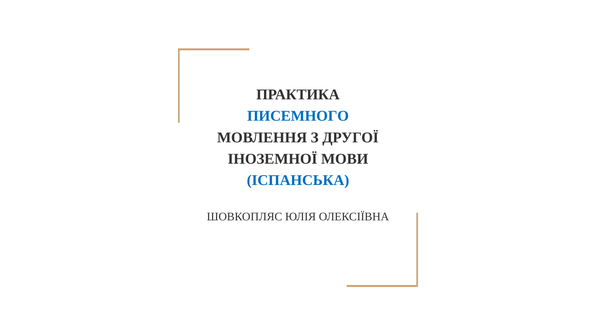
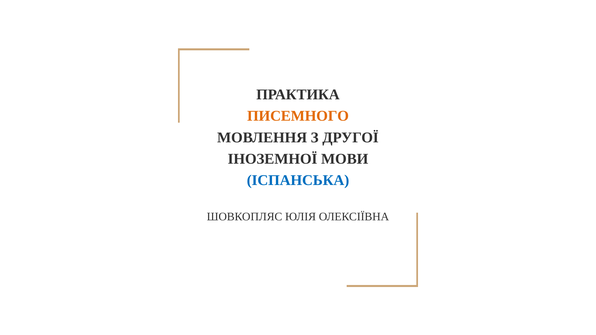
ПИСЕМНОГО colour: blue -> orange (298, 116)
